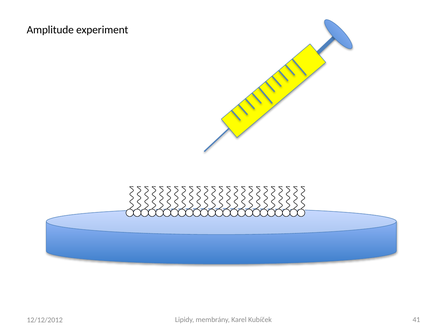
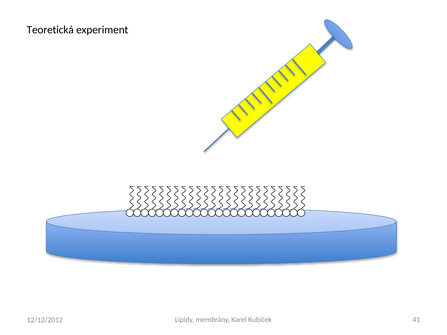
Amplitude: Amplitude -> Teoretická (50, 30)
